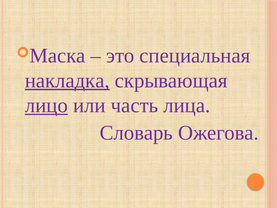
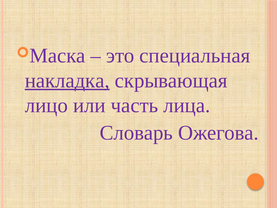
лицо underline: present -> none (46, 105)
